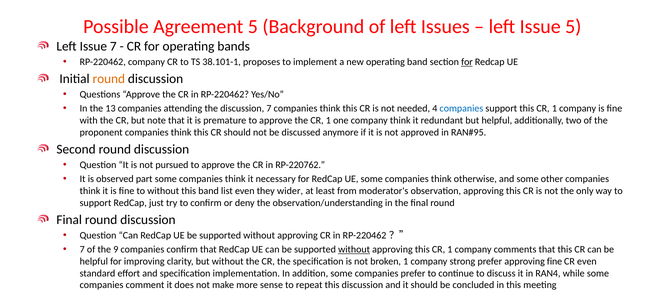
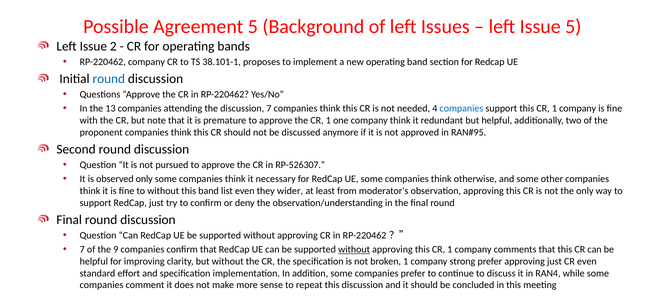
Issue 7: 7 -> 2 (113, 46)
for underline: present -> none (467, 62)
round colour: orange -> blue (109, 79)
RP-220762: RP-220762 -> RP-526307 (300, 165)
observed part: part -> only (144, 179)
approving fine: fine -> just (555, 261)
